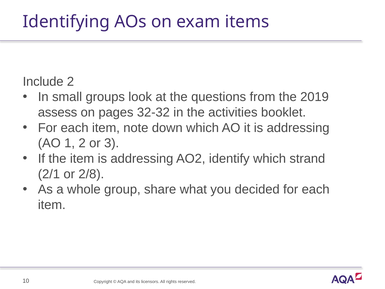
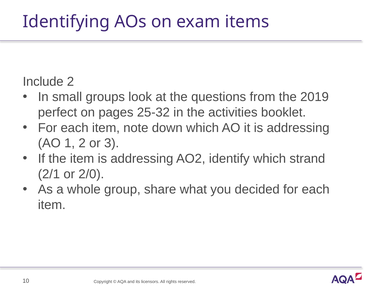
assess: assess -> perfect (57, 112)
32-32: 32-32 -> 25-32 (153, 112)
2/8: 2/8 -> 2/0 (91, 174)
